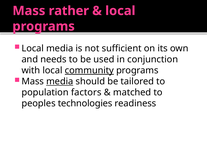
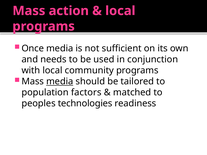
rather: rather -> action (69, 11)
Local: Local -> Once (33, 48)
community underline: present -> none (89, 71)
